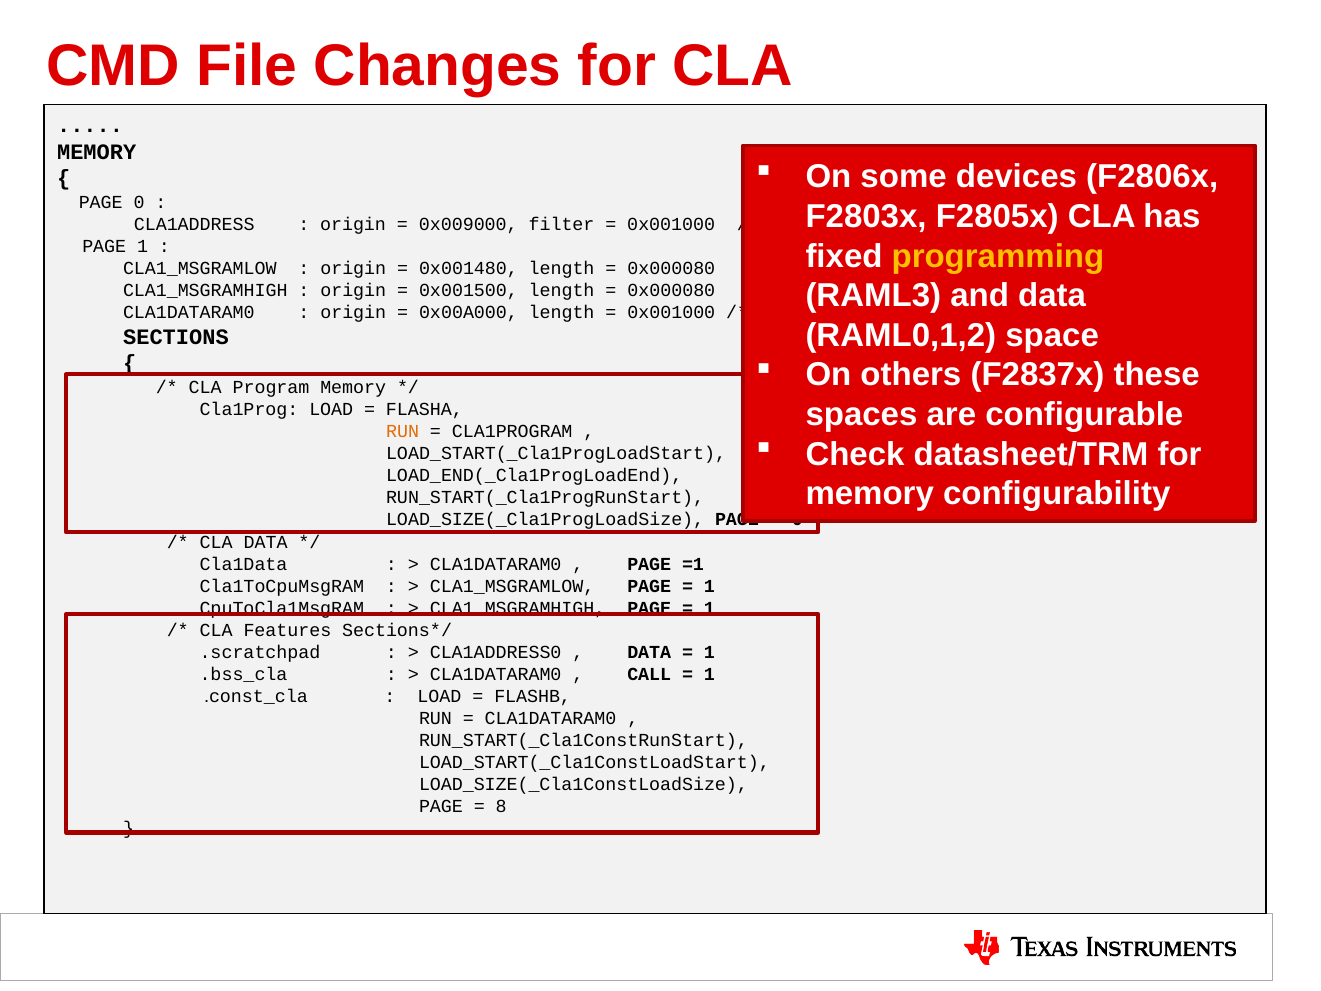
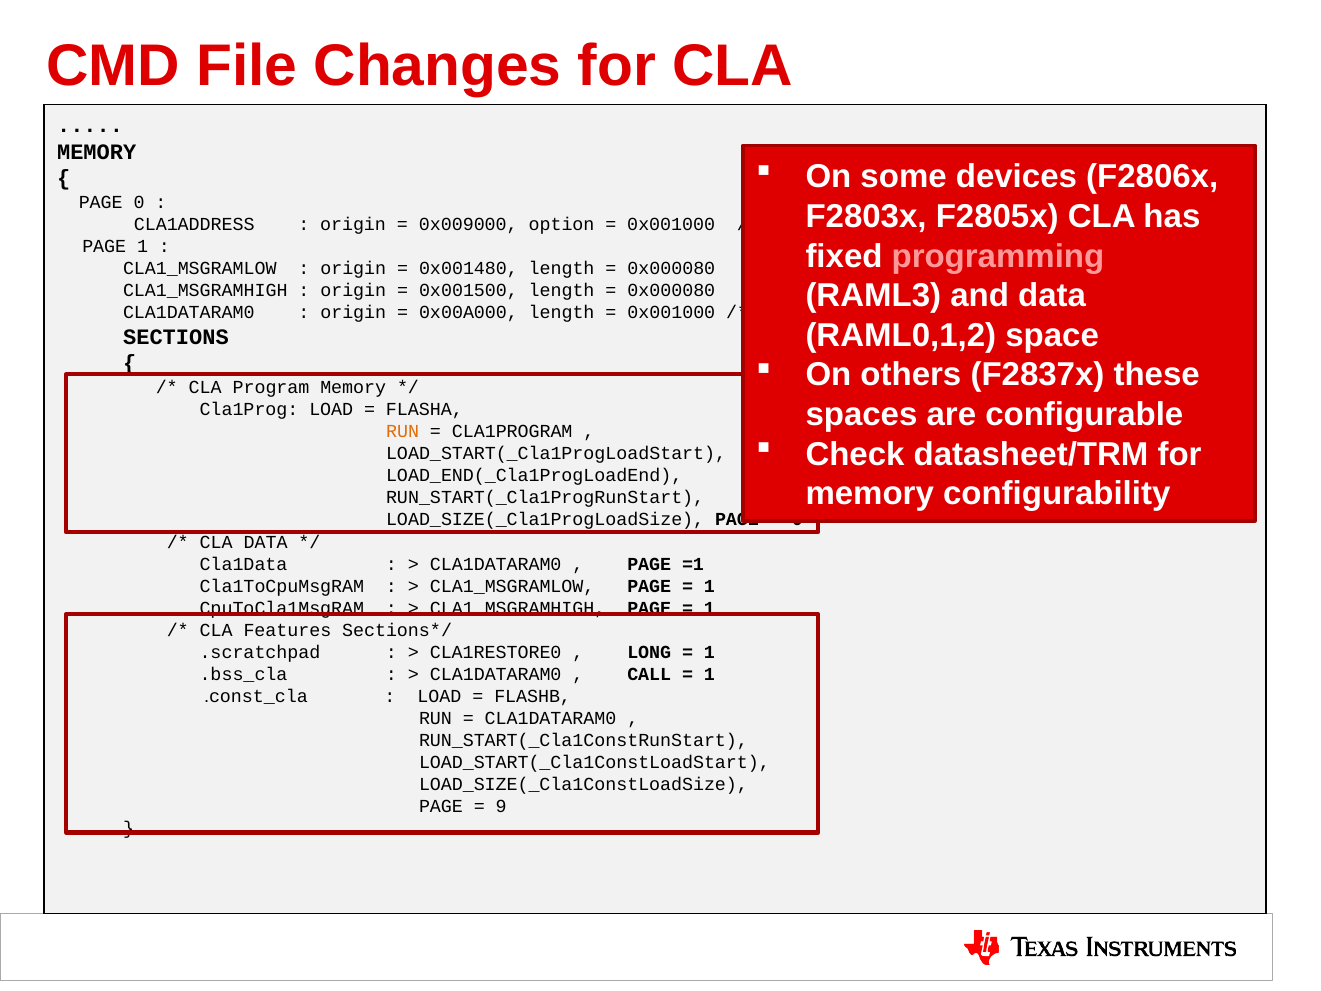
filter: filter -> option (562, 224)
programming colour: yellow -> pink (998, 256)
CLA1ADDRESS0: CLA1ADDRESS0 -> CLA1RESTORE0 (496, 652)
DATA: DATA -> LONG (649, 652)
8: 8 -> 9 (501, 806)
